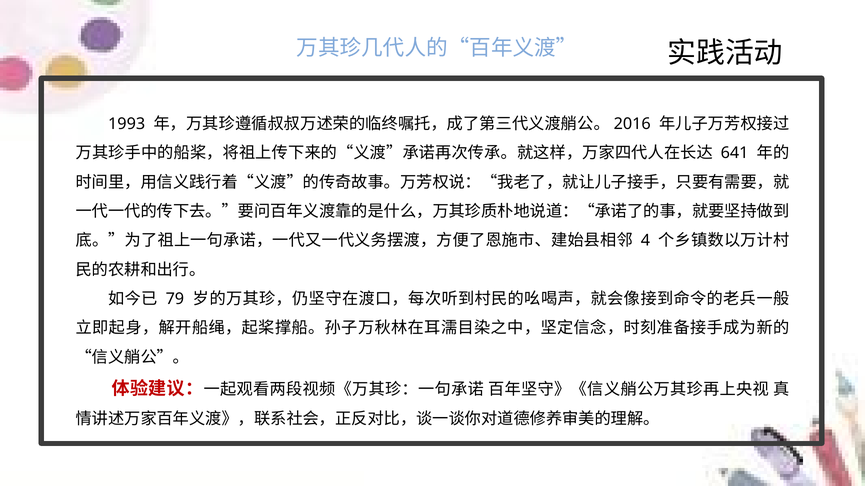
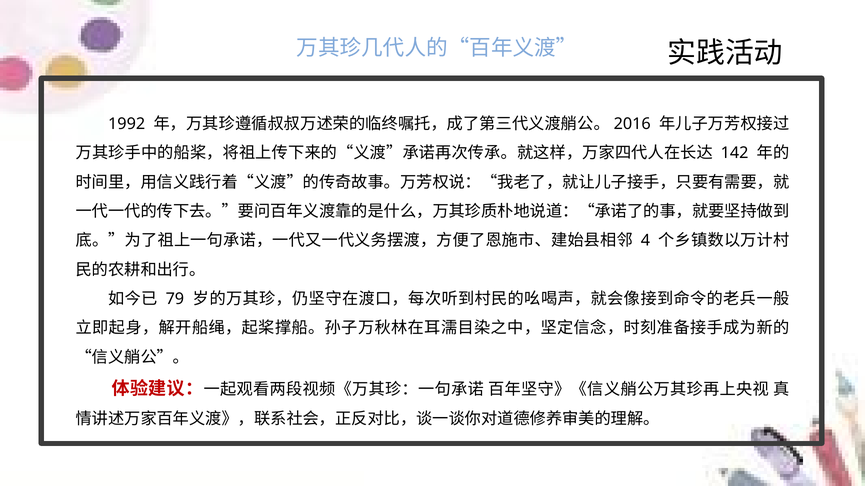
1993: 1993 -> 1992 (127, 124)
641: 641 -> 142 (735, 153)
